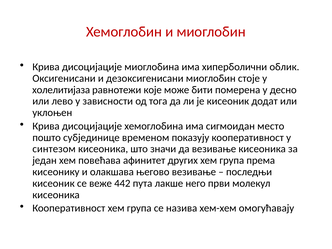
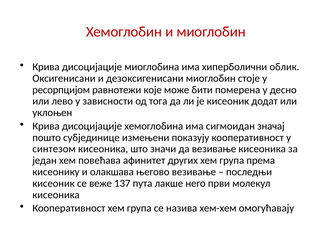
холелитијаза: холелитијаза -> ресорпцијом (61, 90)
место: место -> значај (271, 126)
временом: временом -> измењени (146, 138)
442: 442 -> 137 (122, 183)
